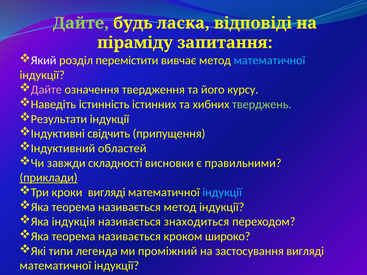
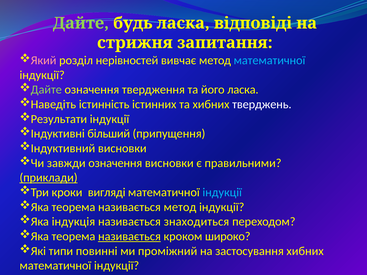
піраміду: піраміду -> стрижня (135, 43)
Який colour: white -> pink (44, 60)
перемістити: перемістити -> нерівностей (127, 60)
Дайте colour: pink -> light green (46, 90)
його курсу: курсу -> ласка (243, 90)
тверджень colour: light green -> white (262, 104)
свідчить: свідчить -> більший (109, 134)
Індуктивний областей: областей -> висновки (122, 148)
завжди складності: складності -> означення (115, 163)
називається underline: none -> present (129, 237)
легенда: легенда -> повинні (97, 251)
застосування вигляді: вигляді -> хибних (305, 251)
